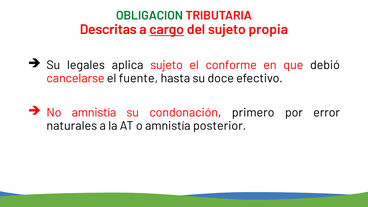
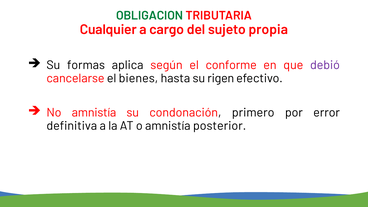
Descritas: Descritas -> Cualquier (108, 30)
cargo underline: present -> none (167, 30)
legales: legales -> formas (86, 65)
aplica sujeto: sujeto -> según (166, 65)
debió colour: black -> purple (325, 65)
fuente: fuente -> bienes (138, 78)
doce: doce -> rigen (221, 78)
naturales: naturales -> definitiva (72, 126)
